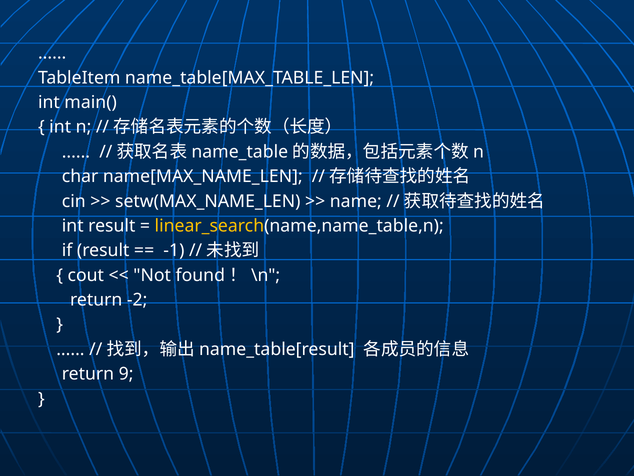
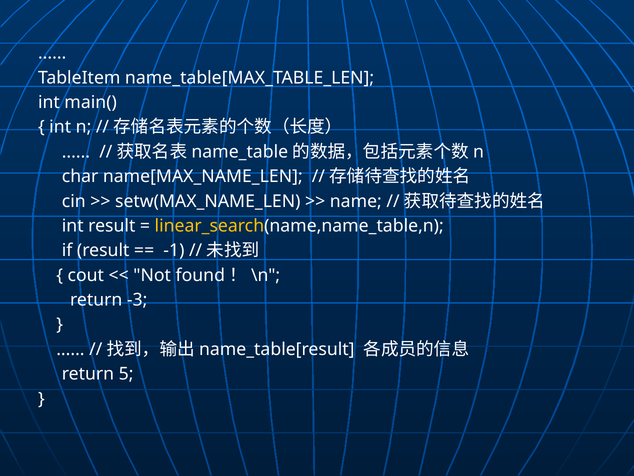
-2: -2 -> -3 (137, 300)
9: 9 -> 5 (126, 374)
